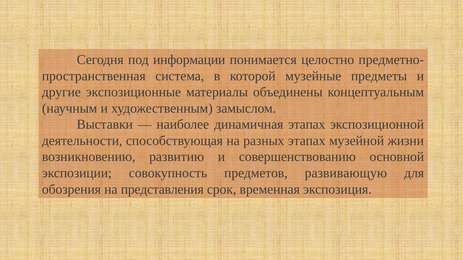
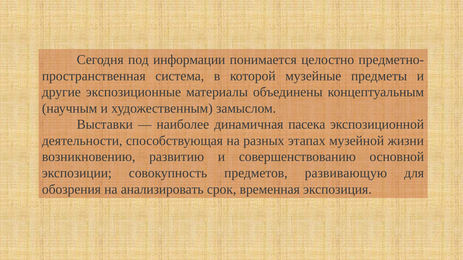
динамичная этапах: этапах -> пасека (307, 125)
представления: представления -> анализировать (162, 190)
